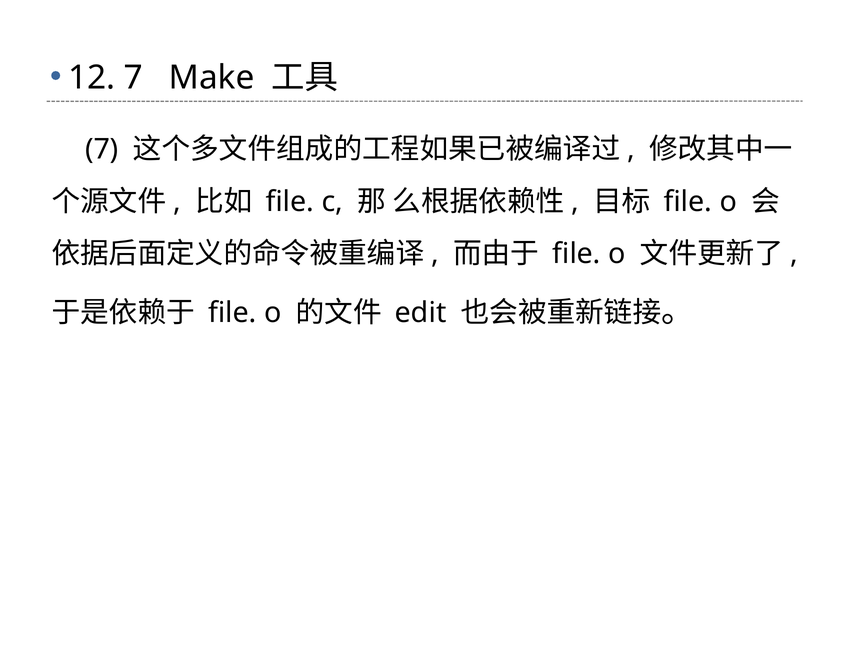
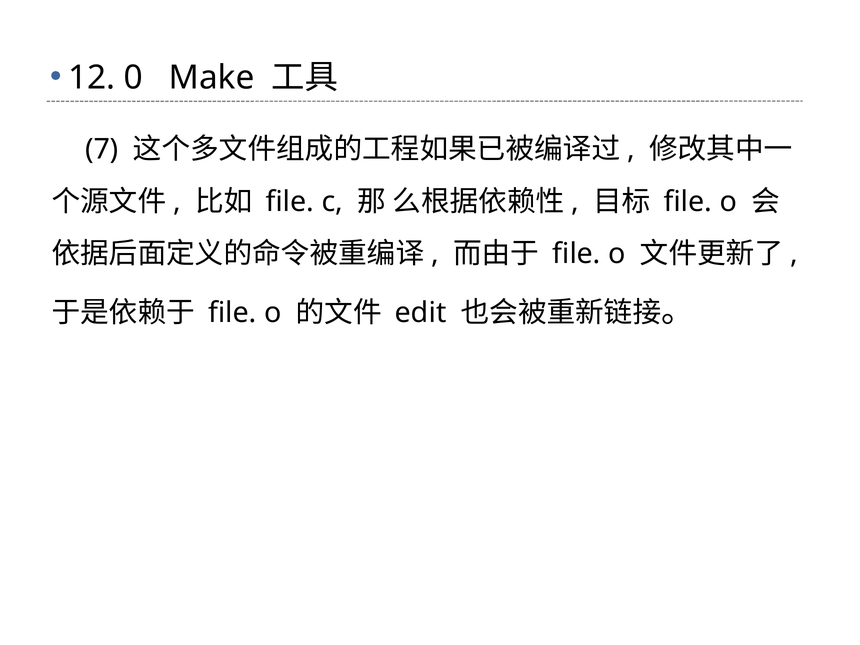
12 7: 7 -> 0 (133, 78)
